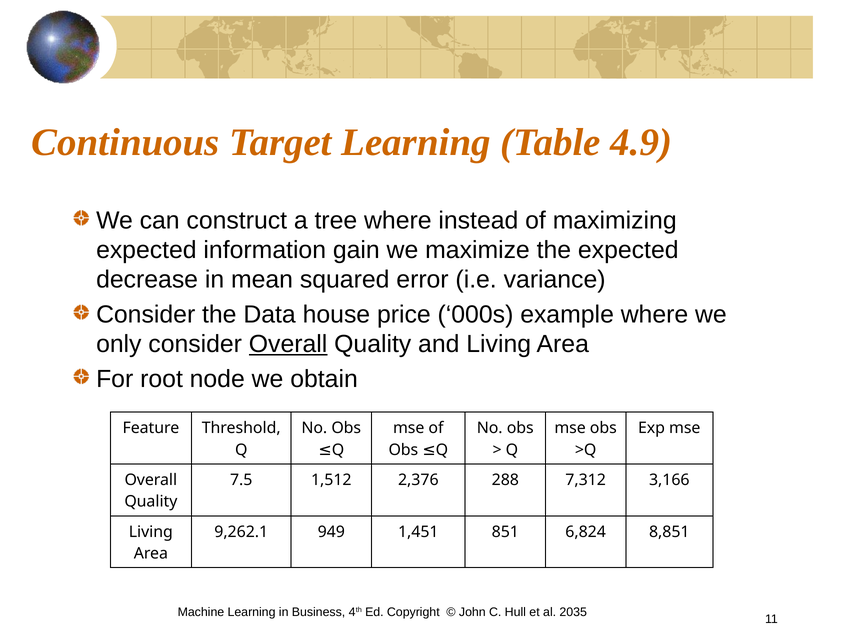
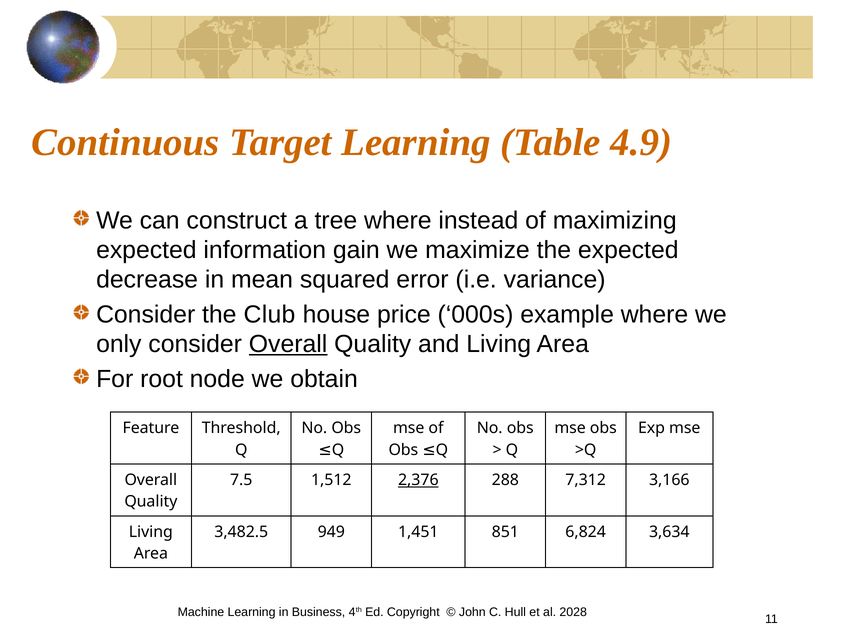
Data: Data -> Club (269, 315)
2,376 underline: none -> present (418, 480)
9,262.1: 9,262.1 -> 3,482.5 (241, 532)
8,851: 8,851 -> 3,634 (669, 532)
2035: 2035 -> 2028 (573, 612)
